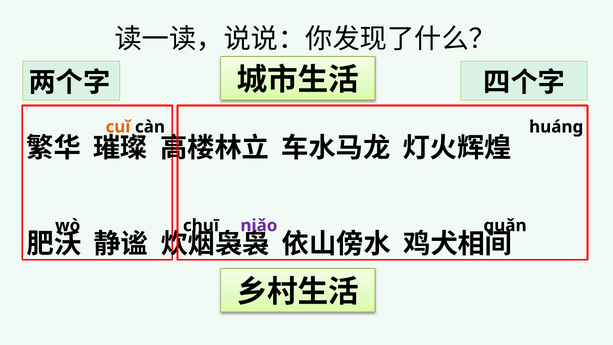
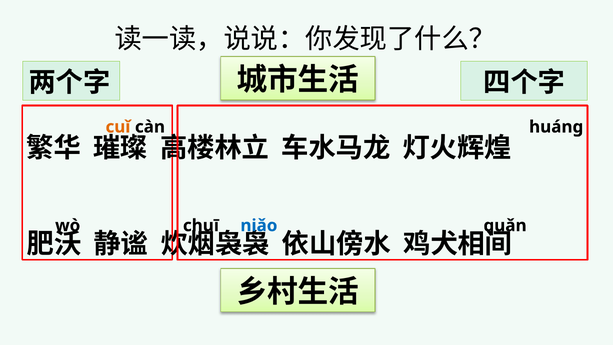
niǎo colour: purple -> blue (259, 225)
